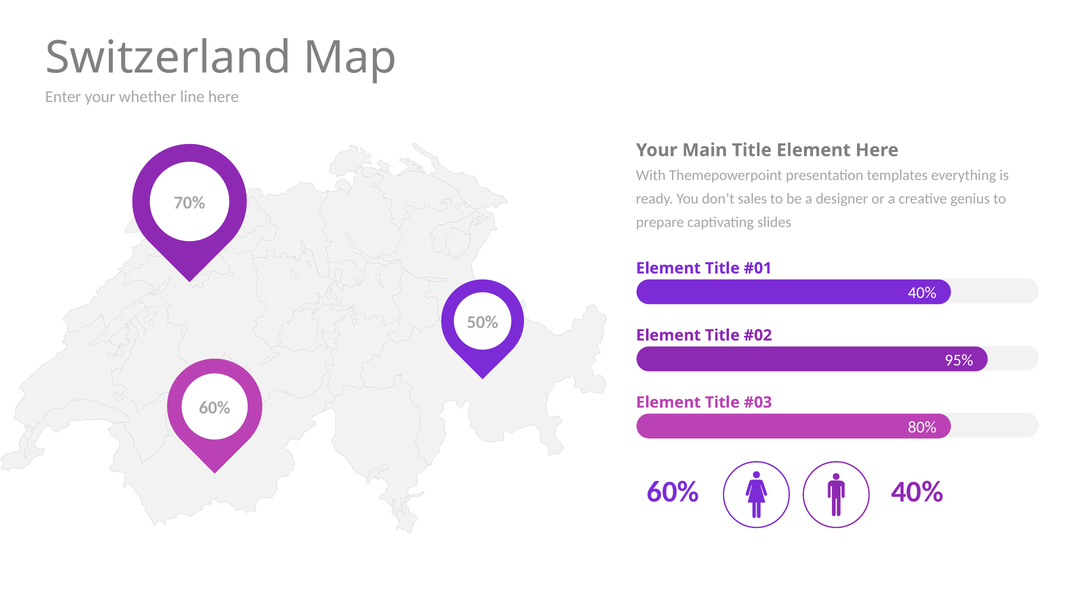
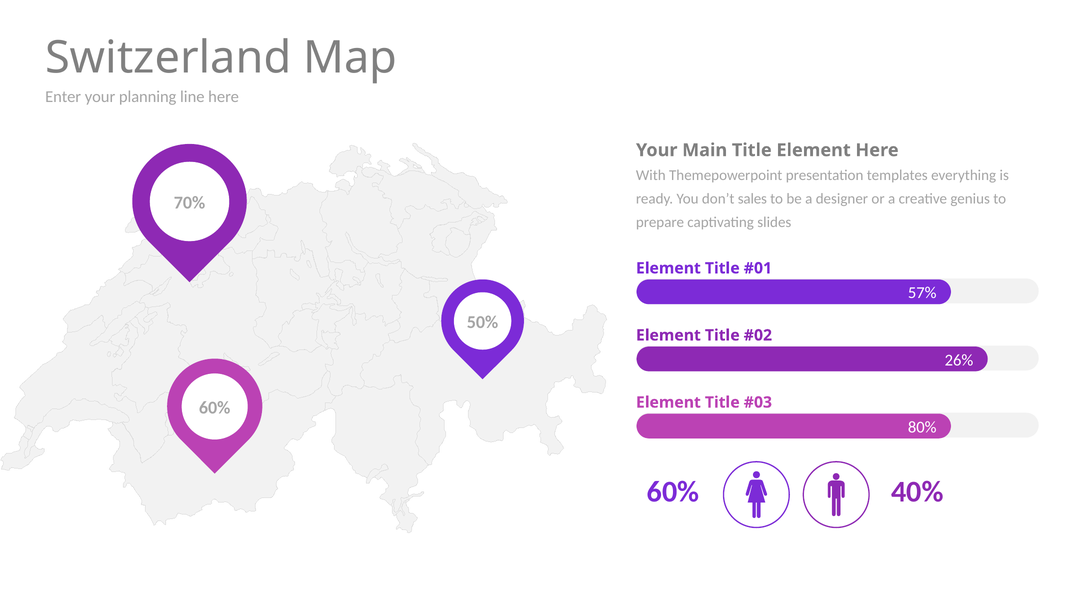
whether: whether -> planning (148, 97)
40%: 40% -> 57% (922, 293)
95%: 95% -> 26% (959, 360)
